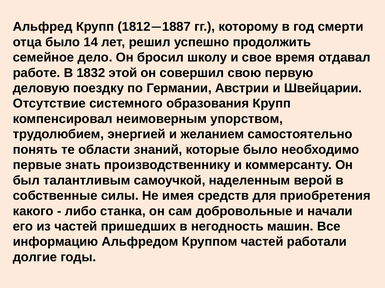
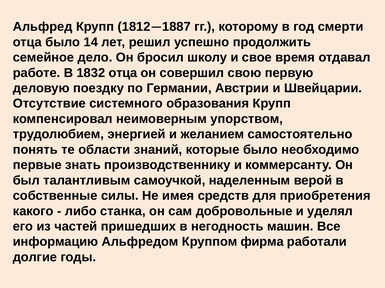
1832 этой: этой -> отца (123, 73)
начали: начали -> уделял (330, 212)
Круппом частей: частей -> фирма (262, 242)
